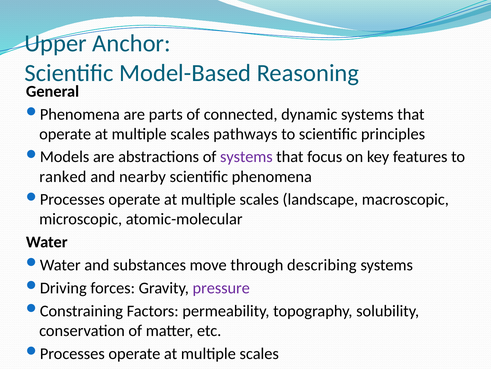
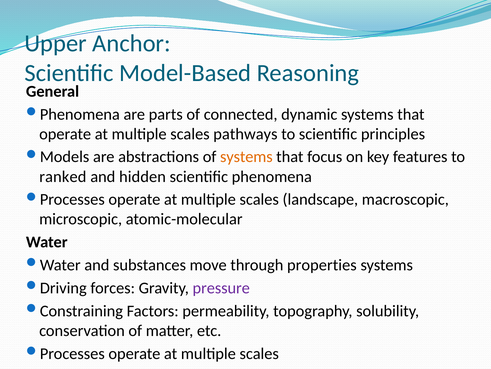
systems colour: purple -> orange (246, 157)
nearby: nearby -> hidden (142, 176)
describing: describing -> properties (322, 265)
